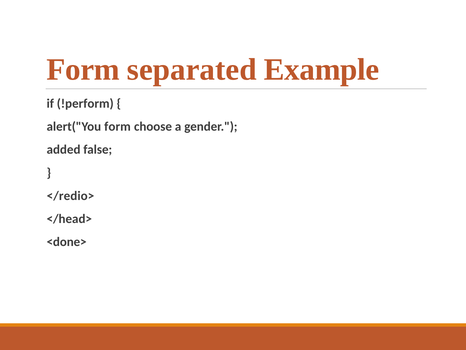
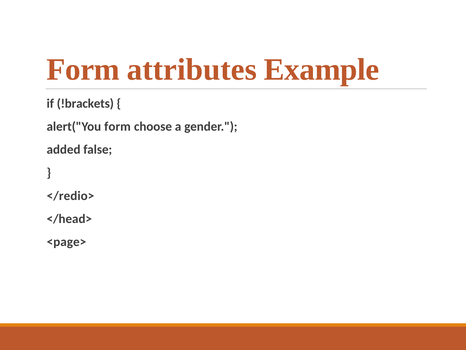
separated: separated -> attributes (192, 70)
!perform: !perform -> !brackets (85, 103)
<done>: <done> -> <page> (66, 242)
